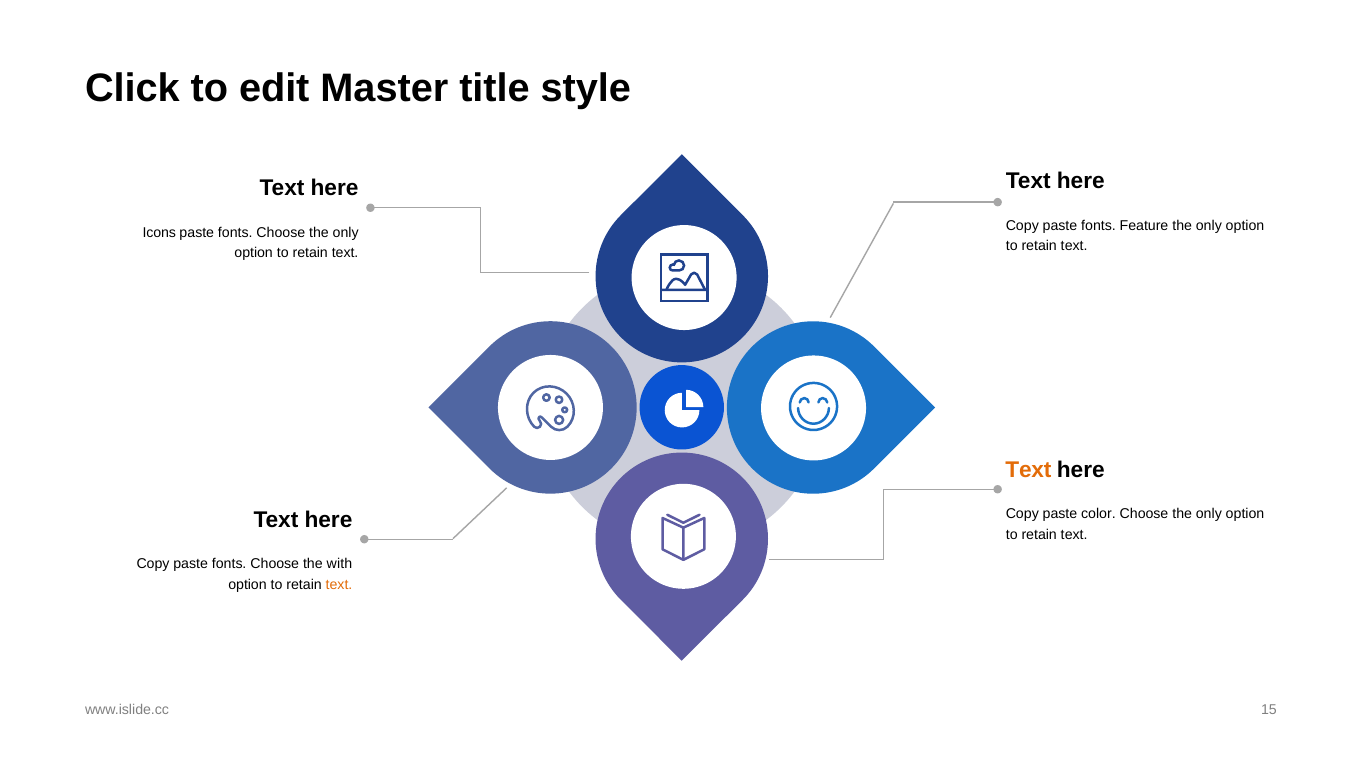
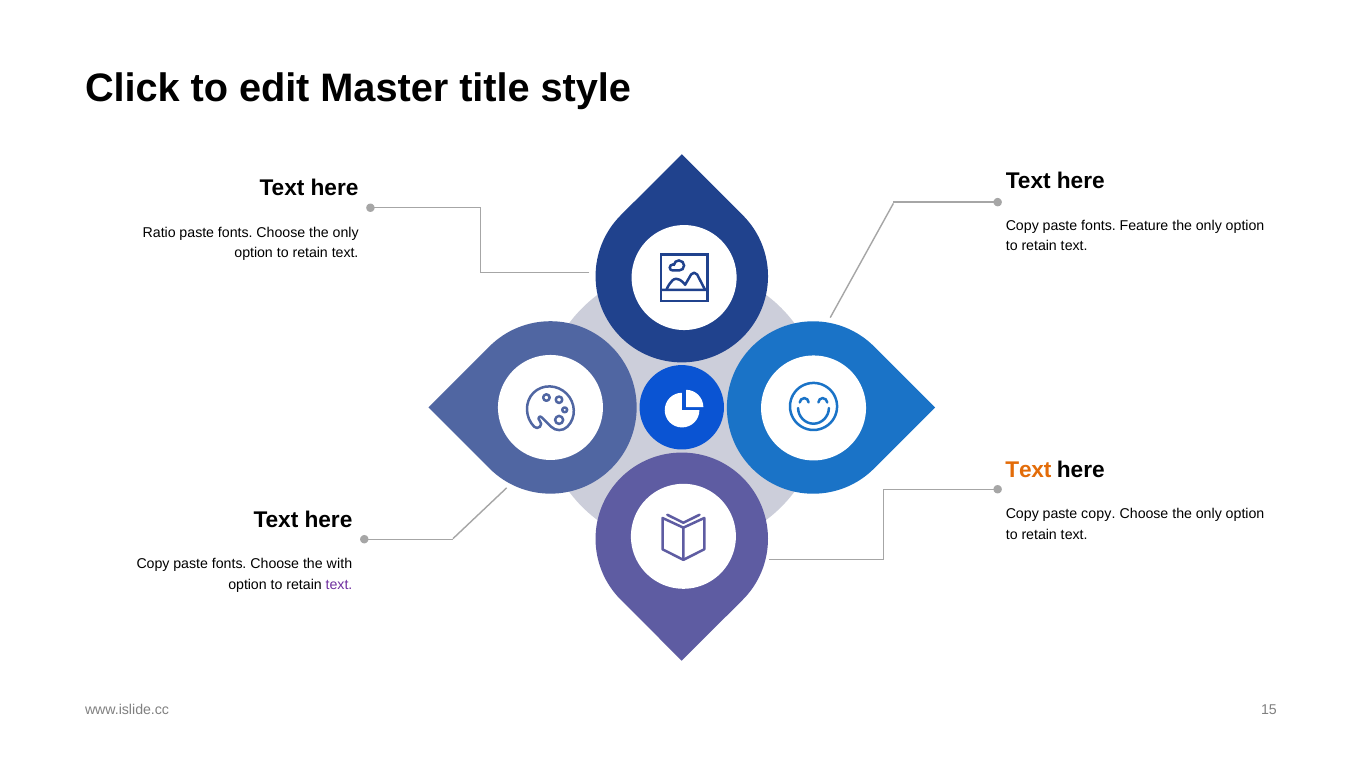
Icons: Icons -> Ratio (159, 233)
paste color: color -> copy (1098, 514)
text colour: orange -> purple (339, 585)
